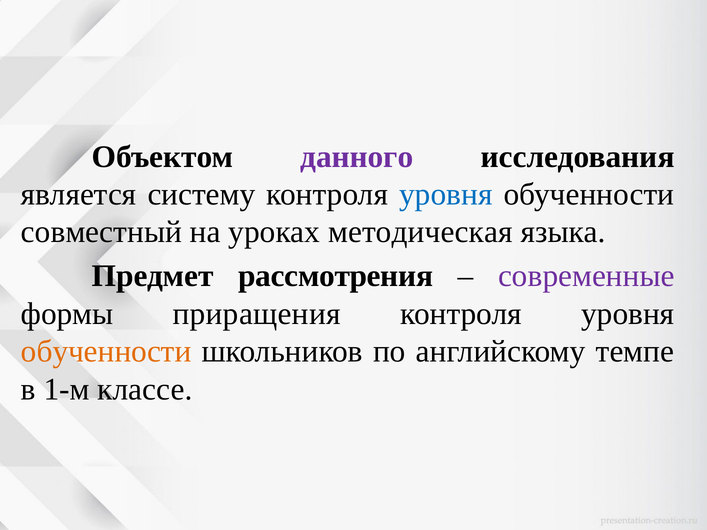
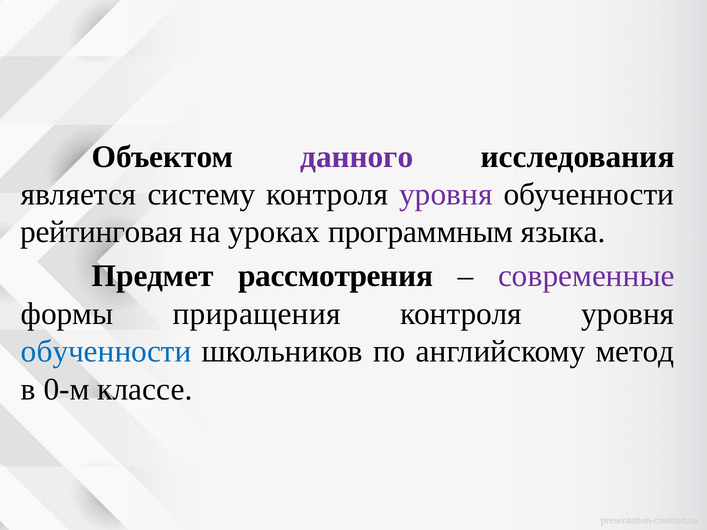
уровня colour: blue -> purple (446, 194)
совместный: совместный -> рейтинговая (102, 232)
методическая: методическая -> программным (421, 232)
обученности colour: orange -> blue (106, 352)
темпе: темпе -> метод (635, 352)
1-м: 1-м -> 0-м (67, 389)
